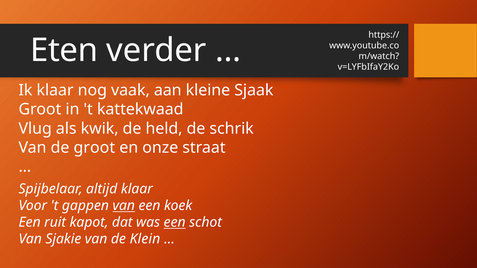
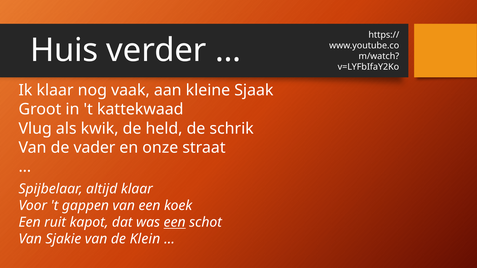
Eten: Eten -> Huis (64, 50)
de groot: groot -> vader (94, 148)
van underline: present -> none (124, 206)
